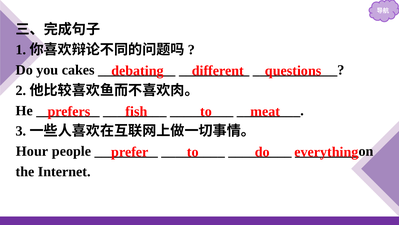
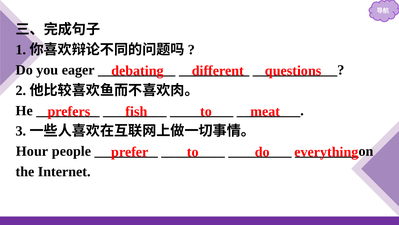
cakes: cakes -> eager (78, 70)
